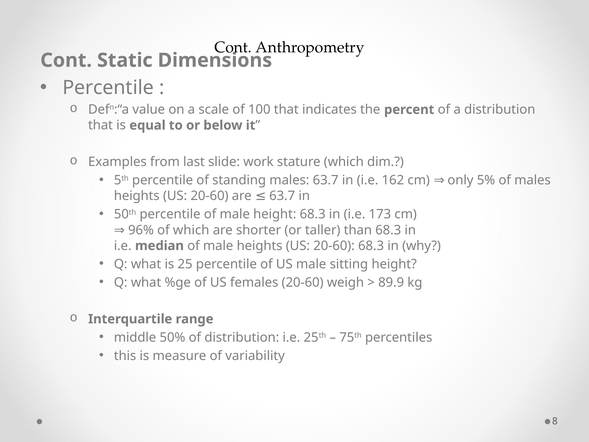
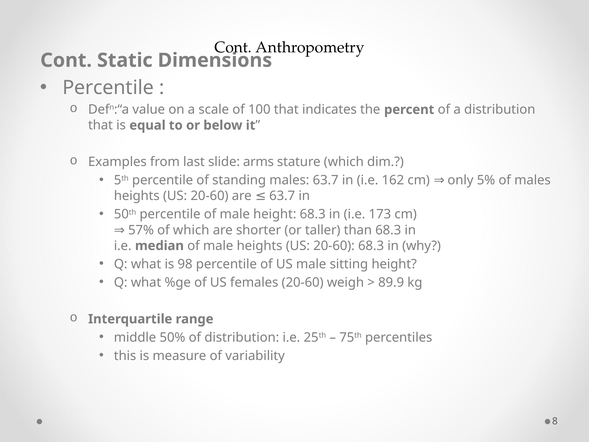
work: work -> arms (259, 162)
96%: 96% -> 57% (141, 230)
25: 25 -> 98 (185, 264)
